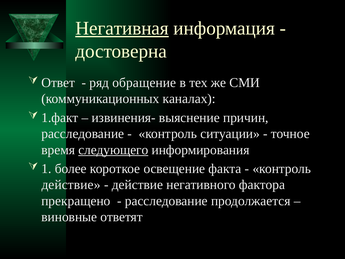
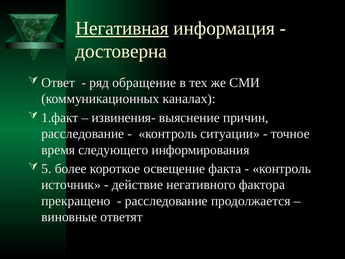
следующего underline: present -> none (113, 150)
1: 1 -> 5 (46, 169)
действие: действие -> источник (71, 185)
